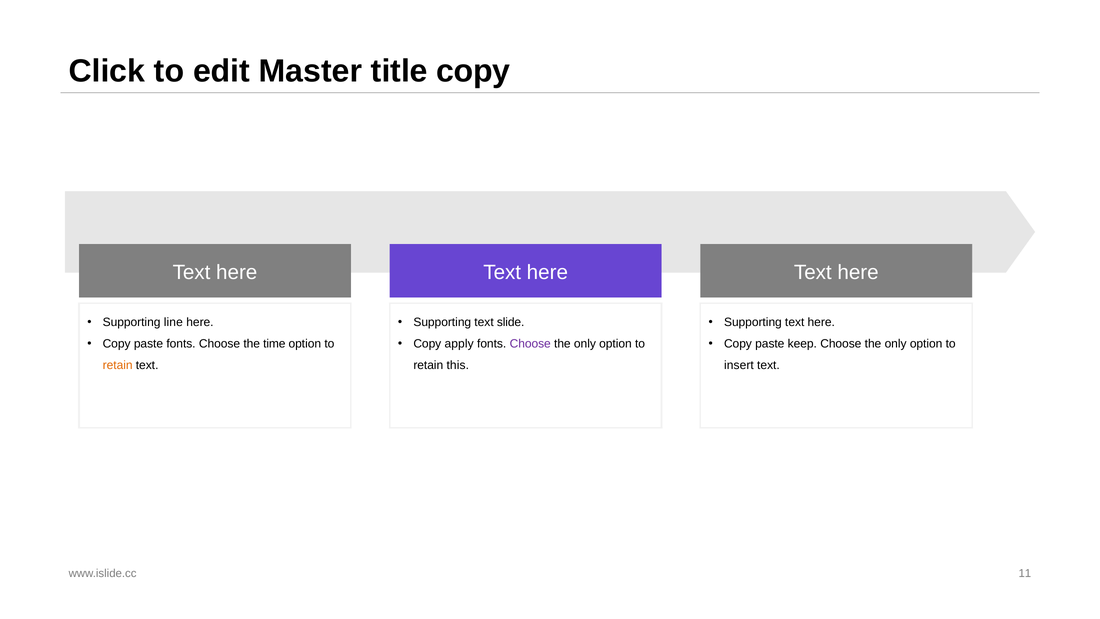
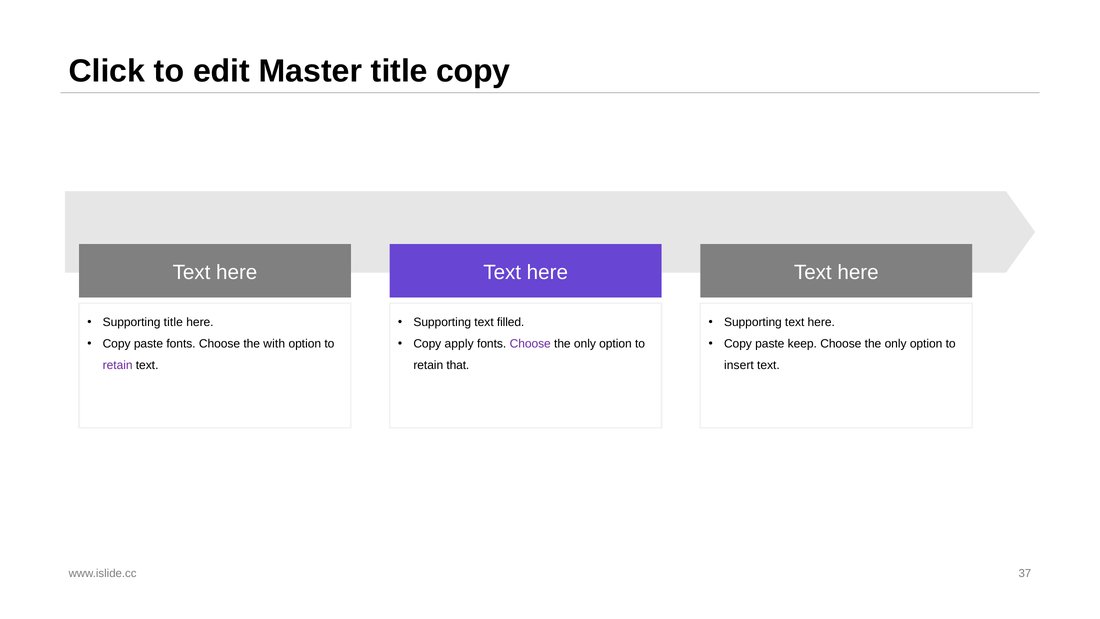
Supporting line: line -> title (173, 322)
slide: slide -> filled (511, 322)
time: time -> with (274, 344)
retain colour: orange -> purple (118, 365)
this: this -> that (458, 365)
11: 11 -> 37 (1025, 573)
